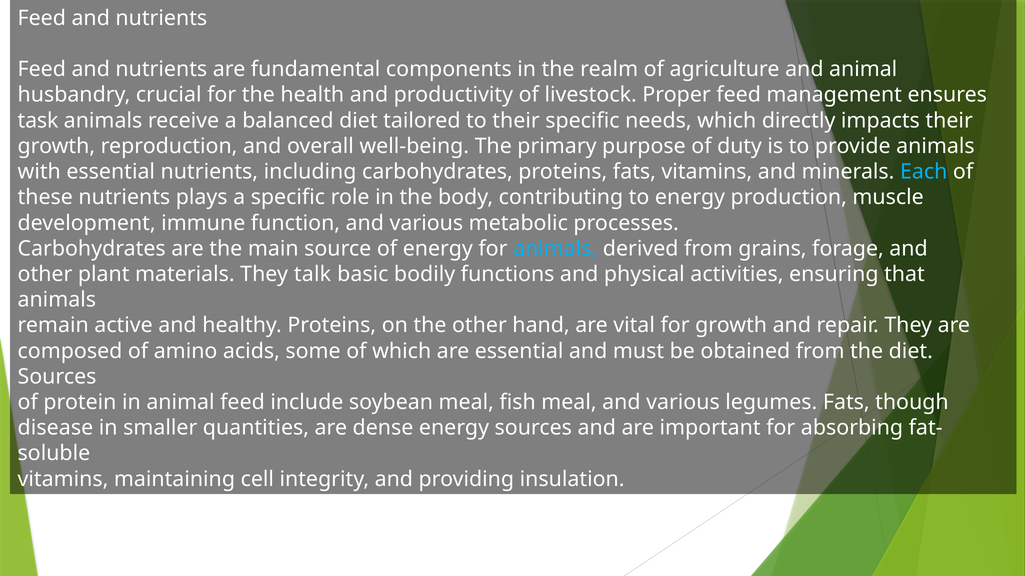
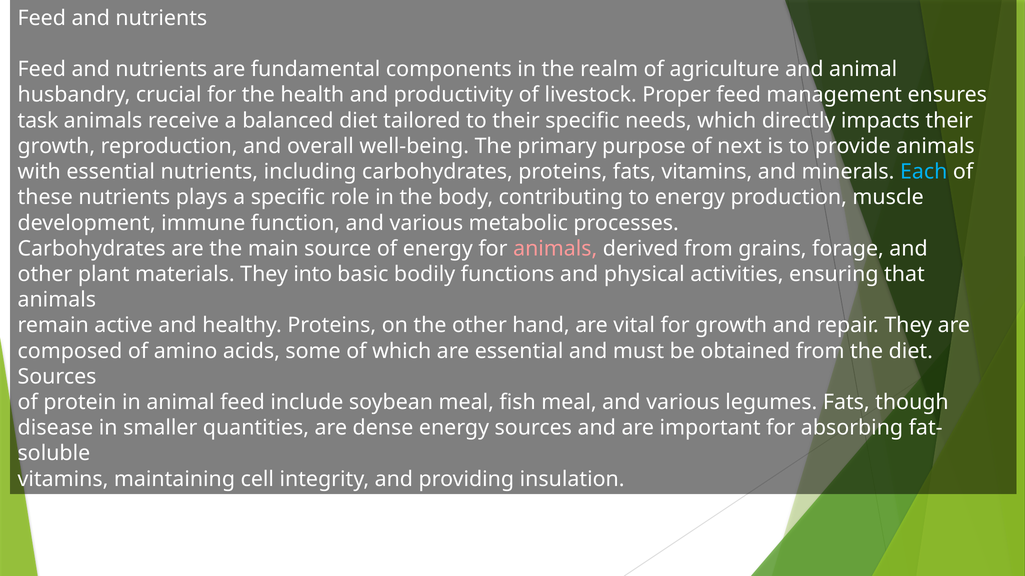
duty: duty -> next (739, 146)
animals colour: light blue -> pink (555, 249)
talk: talk -> into (313, 274)
